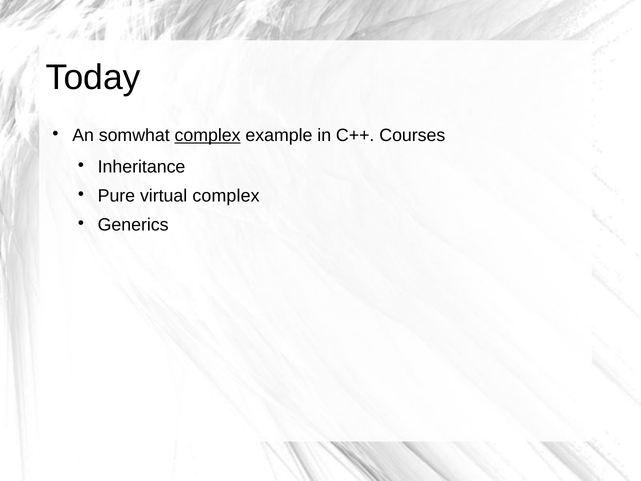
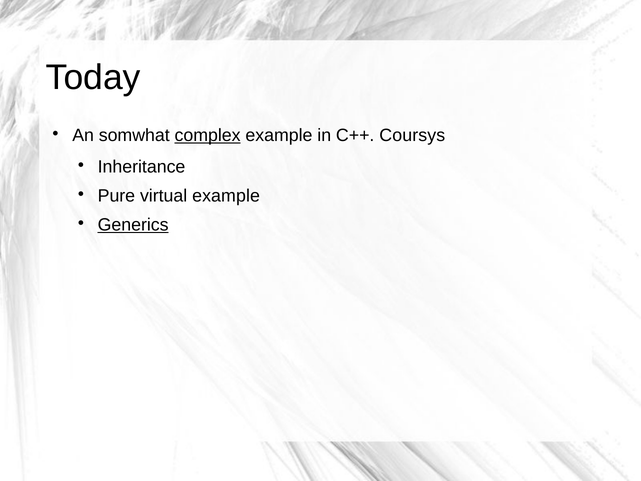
Courses: Courses -> Coursys (412, 135)
virtual complex: complex -> example (226, 196)
Generics underline: none -> present (133, 225)
